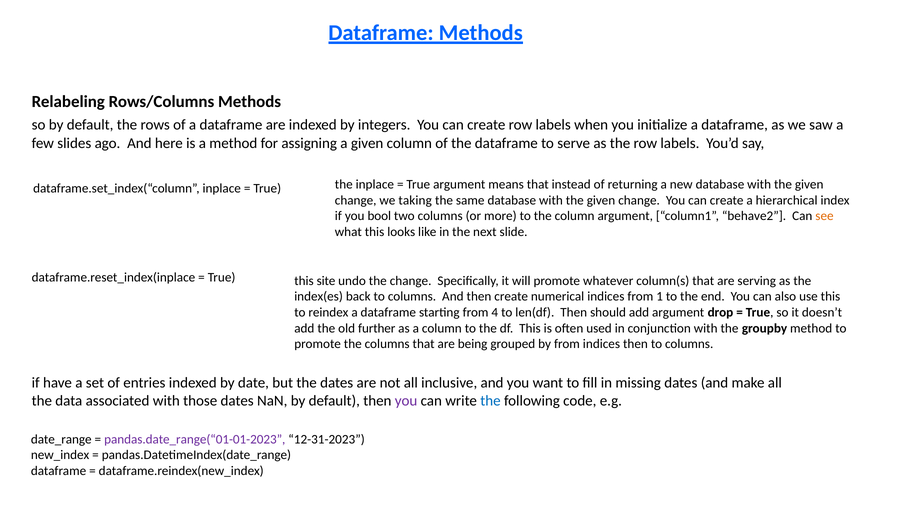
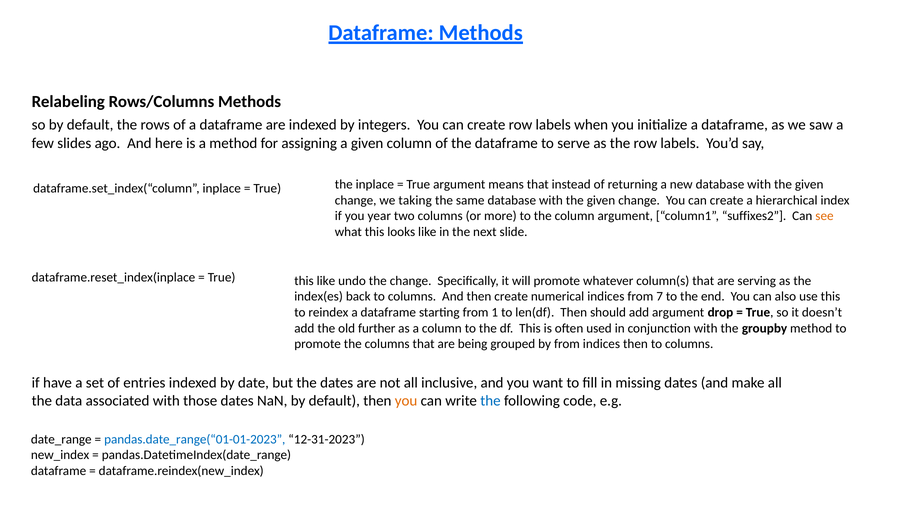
bool: bool -> year (379, 216)
behave2: behave2 -> suffixes2 (754, 216)
this site: site -> like (326, 281)
1: 1 -> 7 (660, 297)
4: 4 -> 1 (495, 313)
you colour: purple -> orange (406, 401)
pandas.date_range(“01-01-2023 colour: purple -> blue (195, 440)
